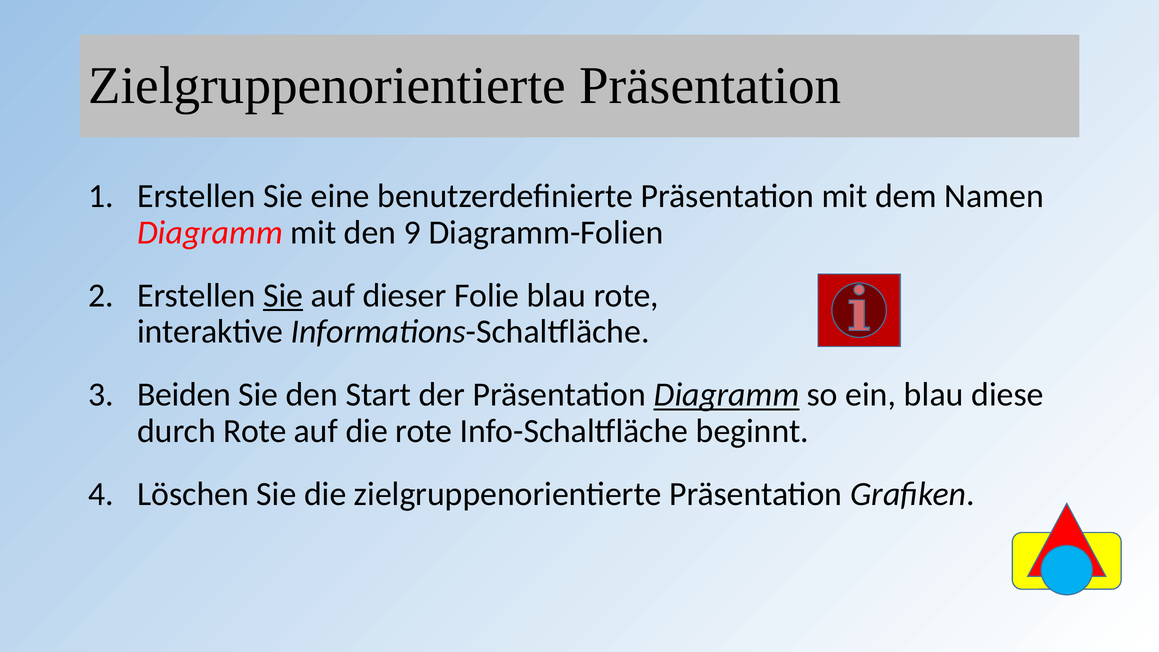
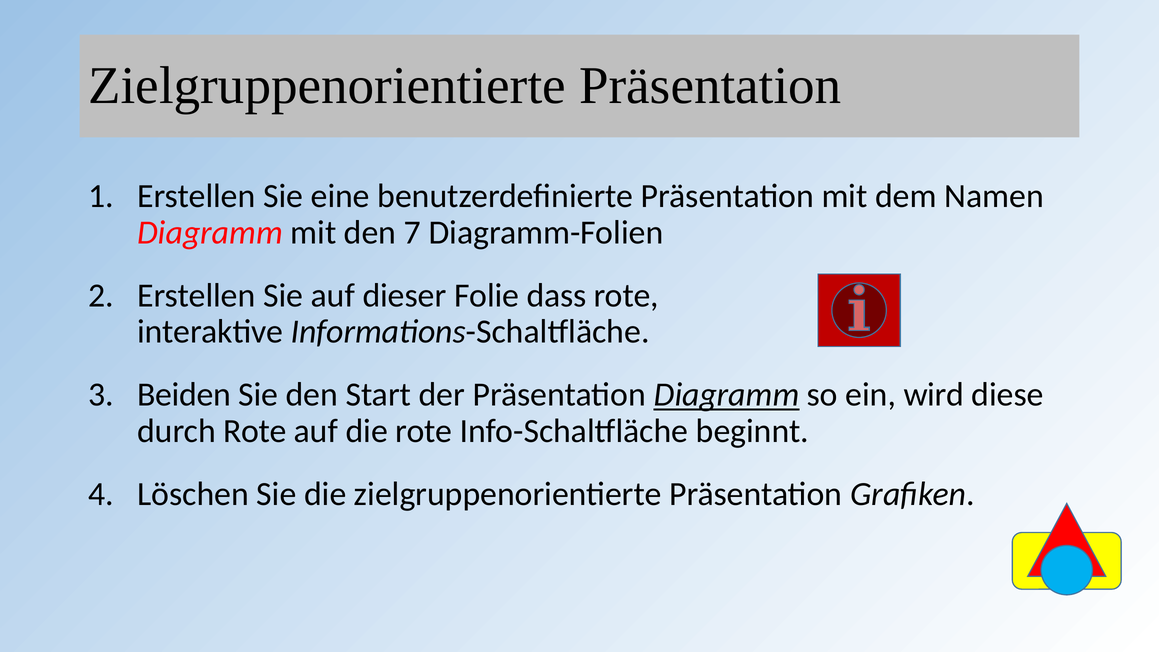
9: 9 -> 7 (412, 232)
Sie underline: present -> none (283, 295)
Folie blau: blau -> dass (557, 295)
ein blau: blau -> wird (934, 395)
